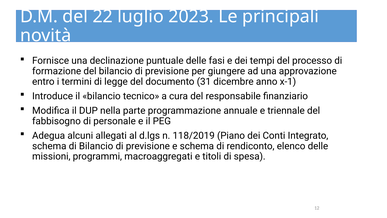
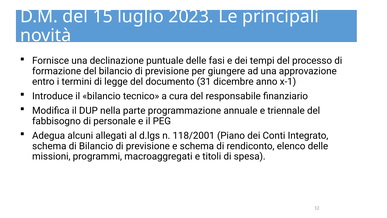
22: 22 -> 15 (103, 16)
118/2019: 118/2019 -> 118/2001 (194, 135)
